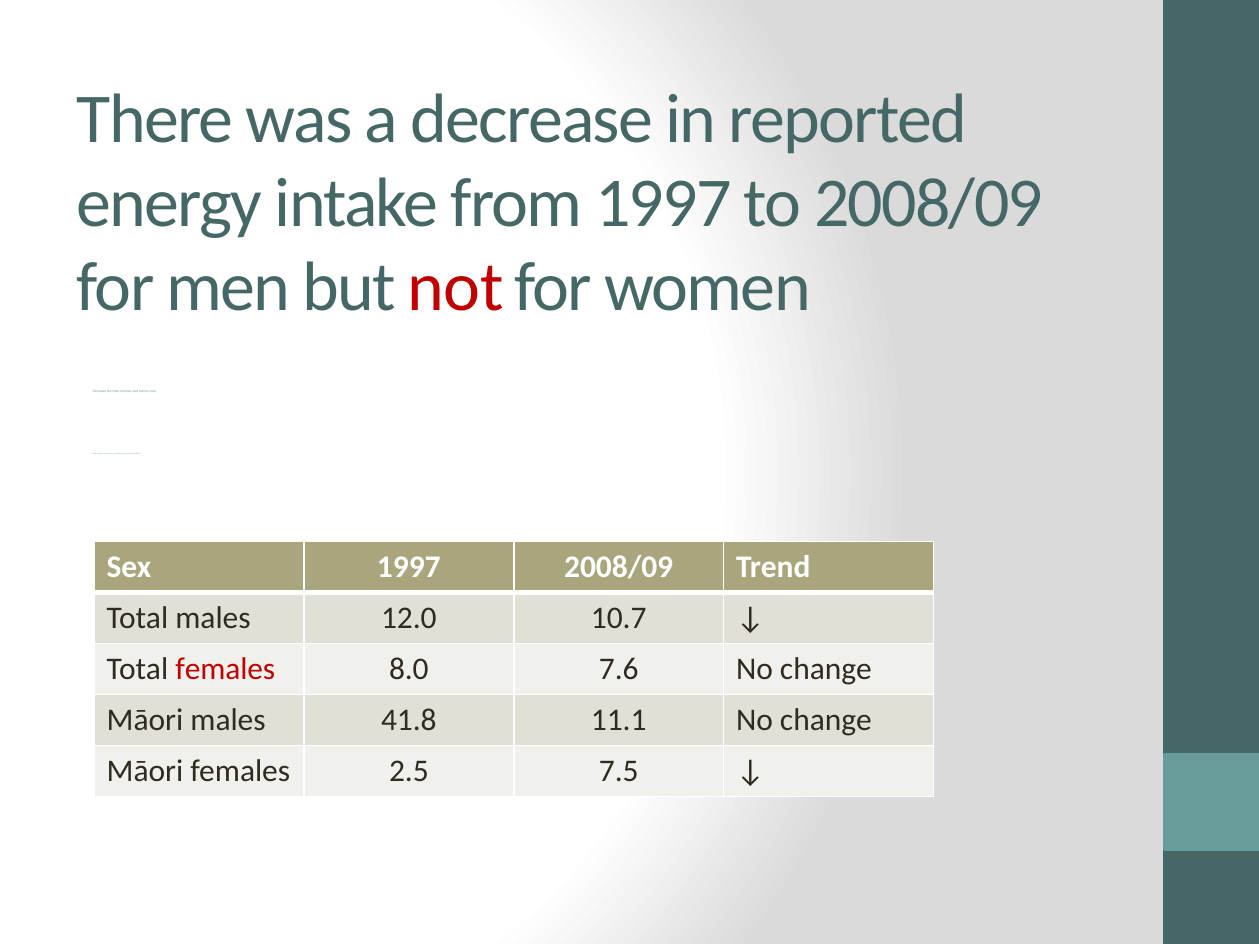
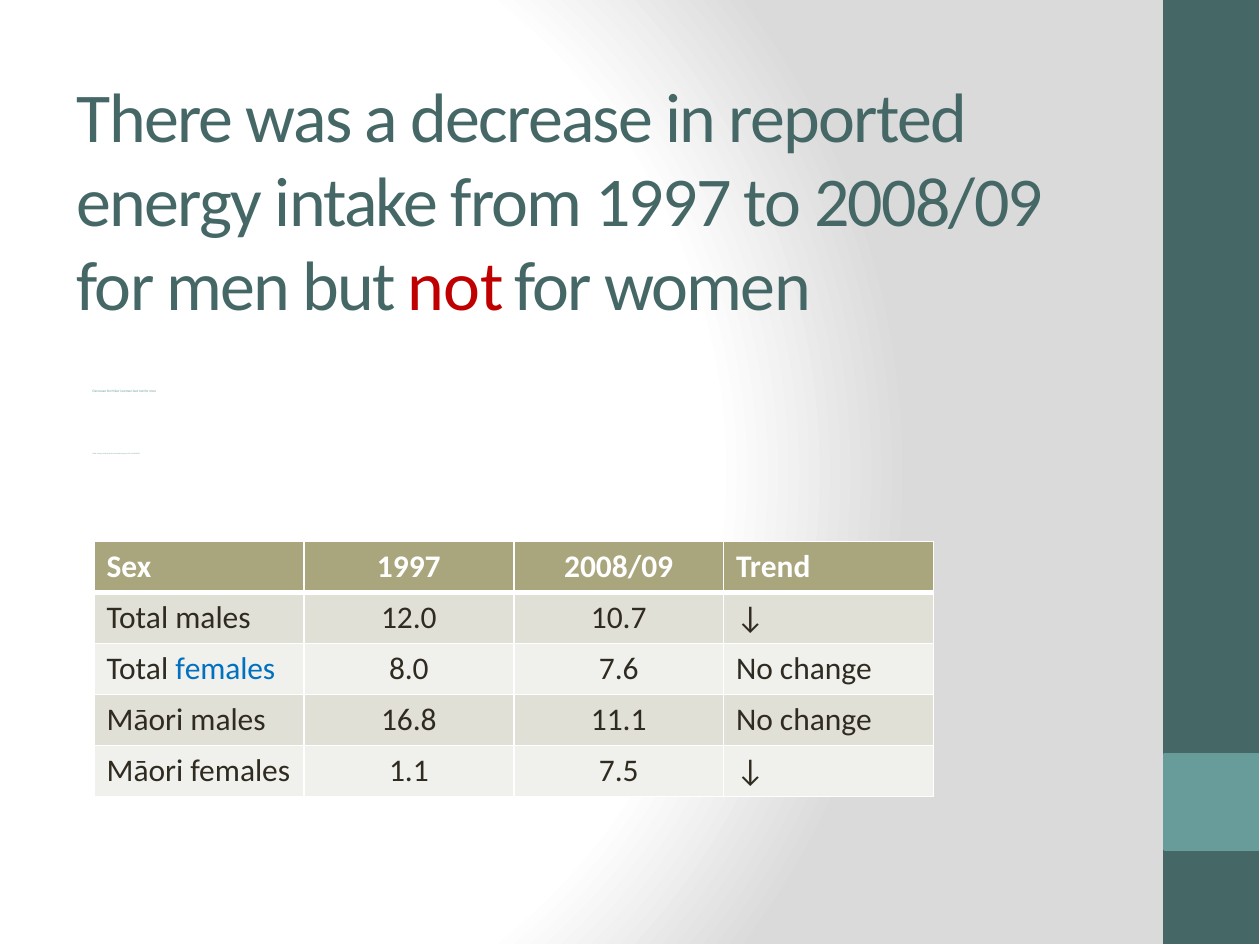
females colour: red -> blue (225, 670)
41.8: 41.8 -> 16.8 (409, 721)
2.5: 2.5 -> 1.1 (409, 772)
